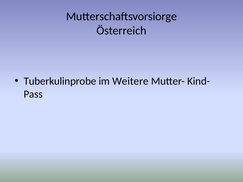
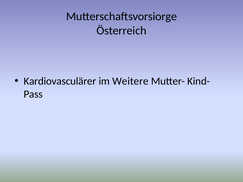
Tuberkulinprobe: Tuberkulinprobe -> Kardiovasculärer (60, 81)
